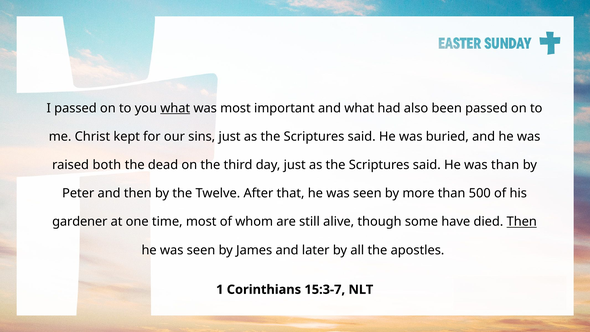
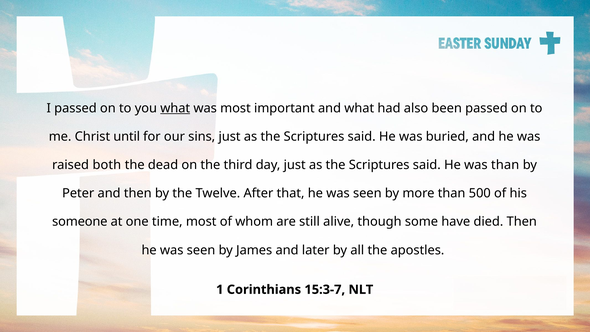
kept: kept -> until (127, 136)
gardener: gardener -> someone (80, 222)
Then underline: present -> none (522, 222)
